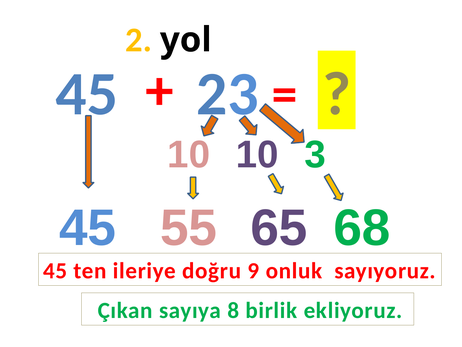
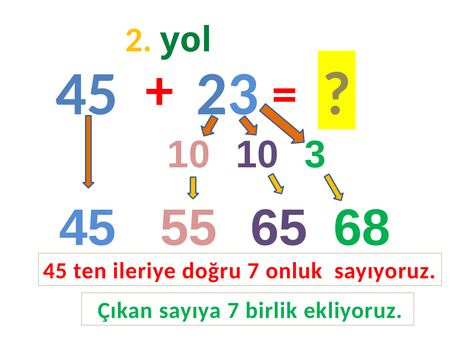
yol colour: black -> green (186, 40)
doğru 9: 9 -> 7 (253, 270)
sayıya 8: 8 -> 7 (233, 310)
